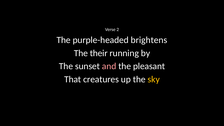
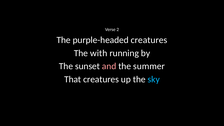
purple-headed brightens: brightens -> creatures (149, 40)
their: their -> with (99, 53)
pleasant: pleasant -> summer (149, 66)
sky colour: yellow -> light blue (154, 79)
